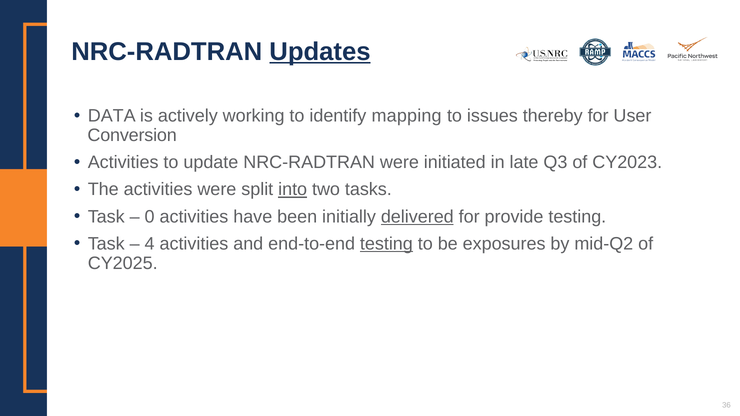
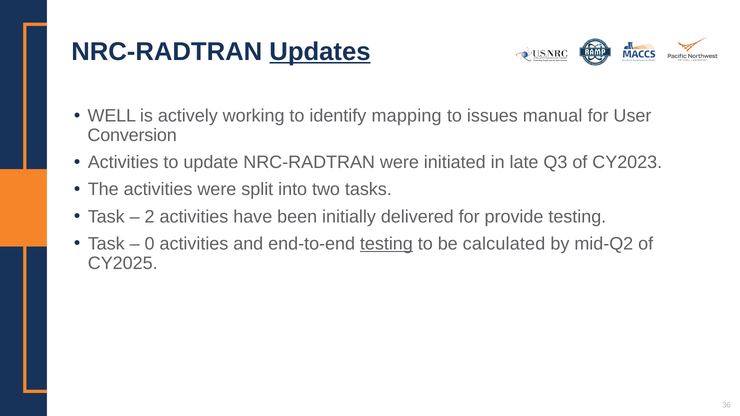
DATA: DATA -> WELL (112, 116)
thereby: thereby -> manual (553, 116)
into underline: present -> none (293, 190)
0: 0 -> 2 (150, 217)
delivered underline: present -> none (417, 217)
4: 4 -> 0 (150, 244)
exposures: exposures -> calculated (504, 244)
